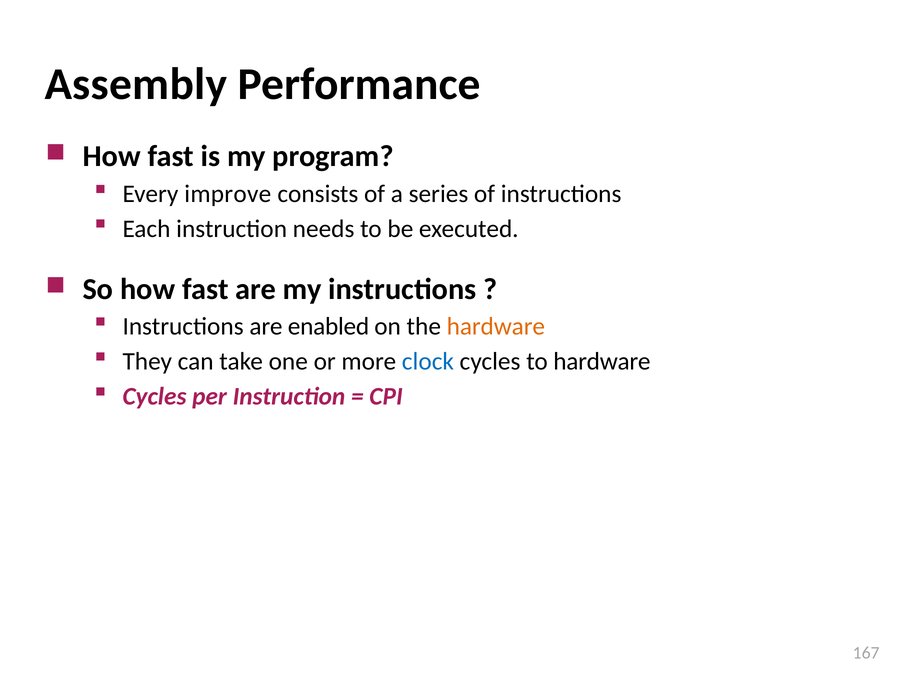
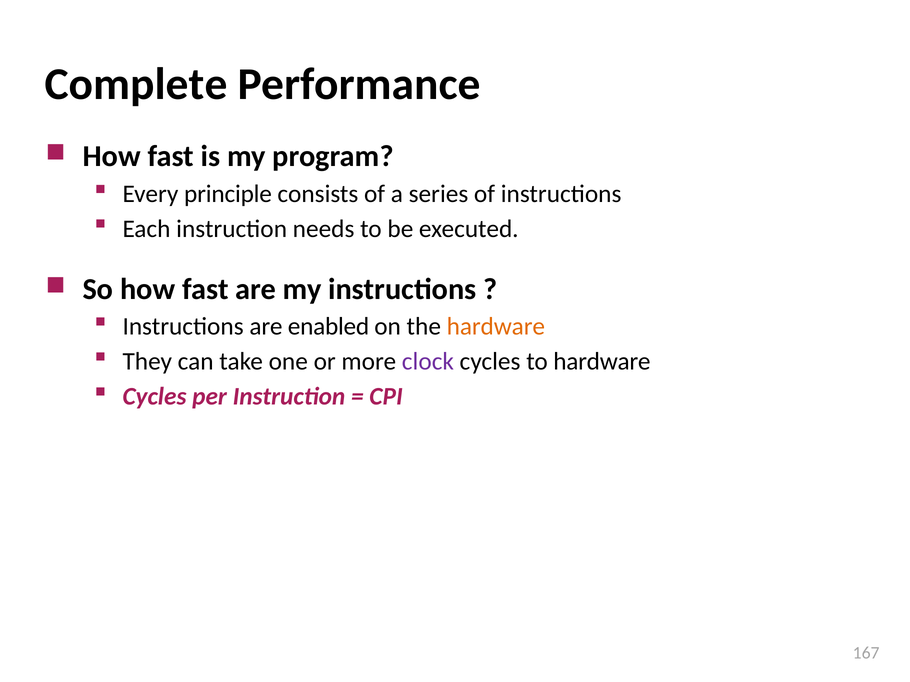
Assembly: Assembly -> Complete (136, 84)
improve: improve -> principle (228, 194)
clock colour: blue -> purple (428, 362)
